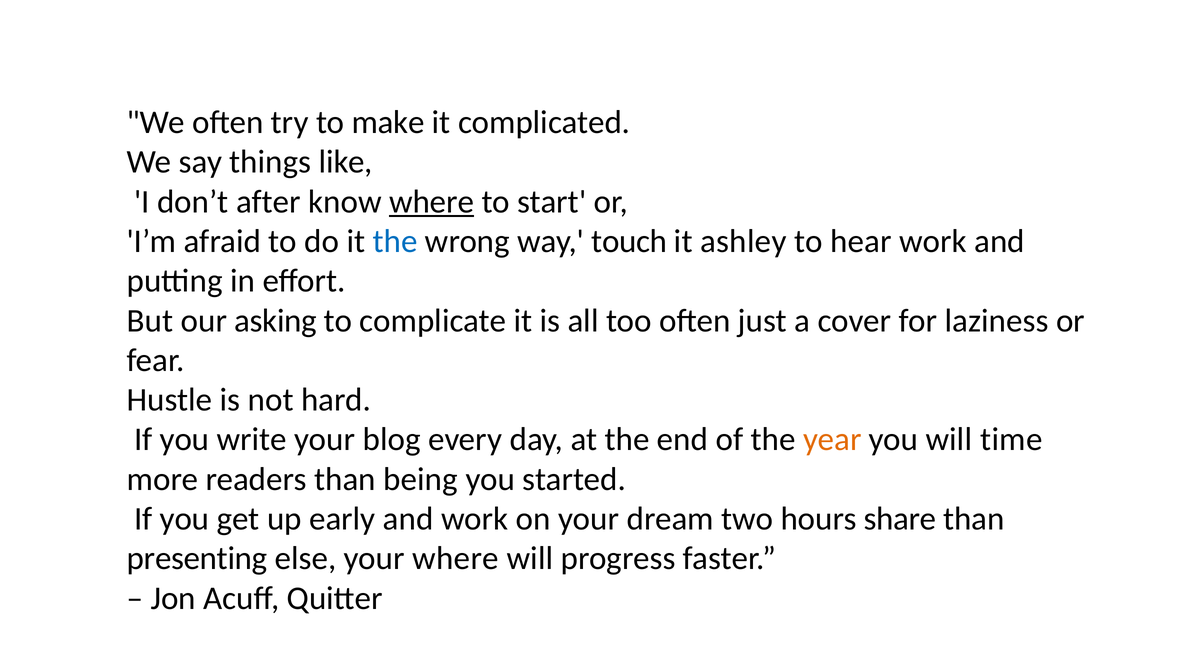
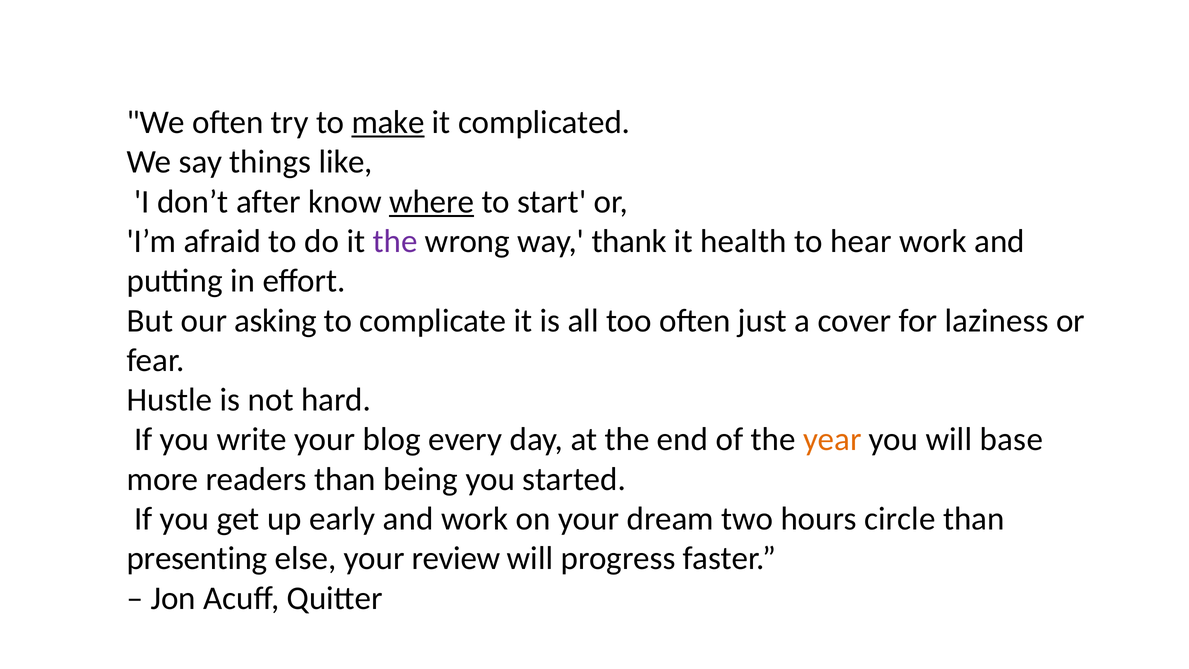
make underline: none -> present (388, 122)
the colour: blue -> purple (395, 241)
touch: touch -> thank (629, 241)
ashley: ashley -> health (743, 241)
time: time -> base (1011, 439)
share: share -> circle (900, 519)
your where: where -> review (456, 558)
